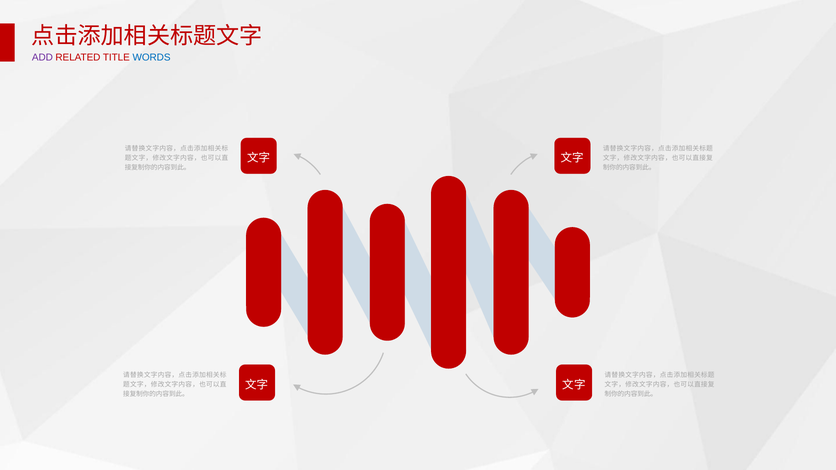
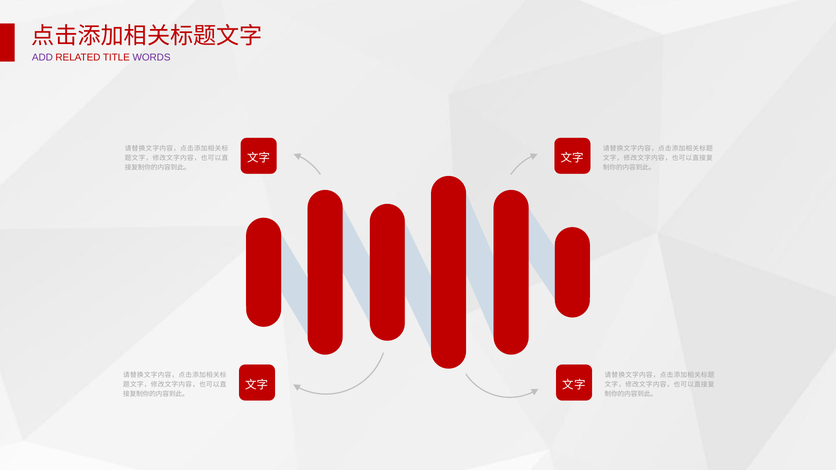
WORDS colour: blue -> purple (152, 57)
